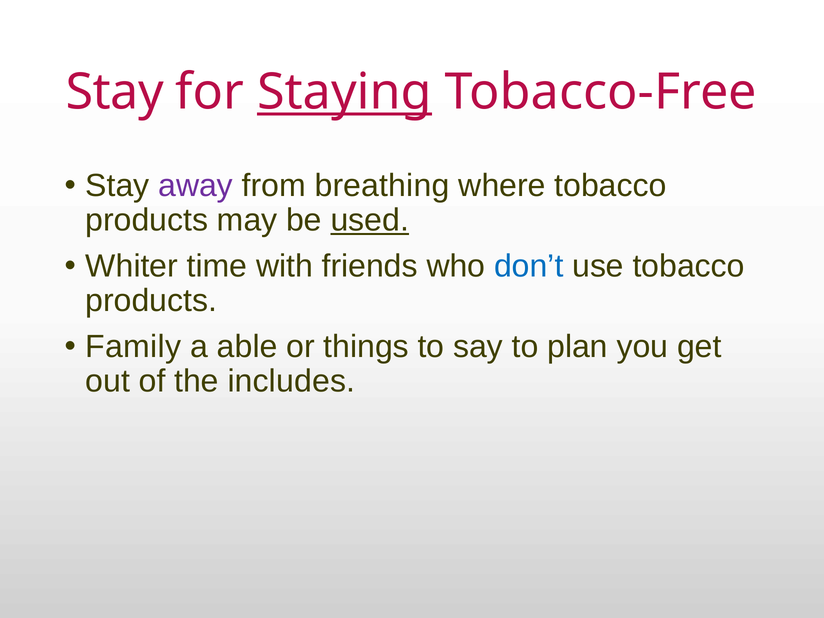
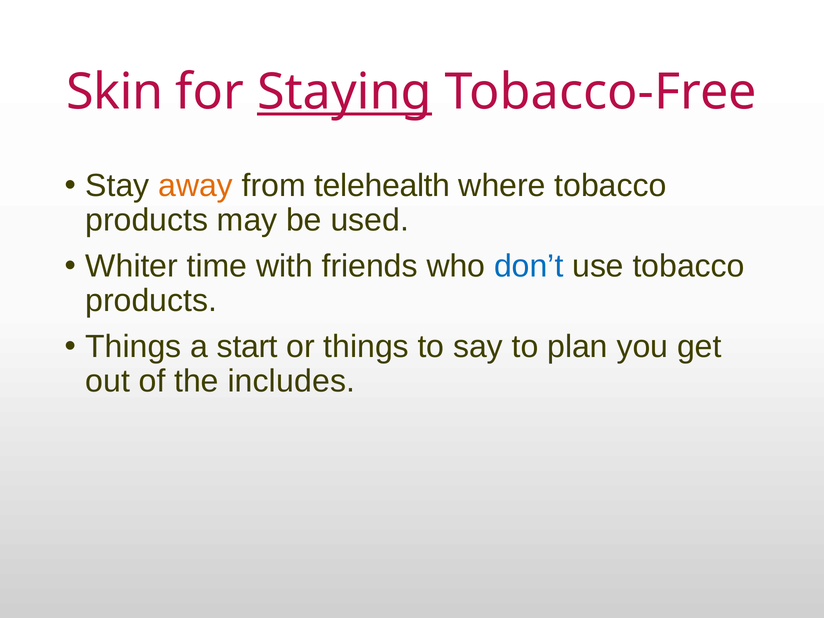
Stay: Stay -> Skin (115, 92)
away colour: purple -> orange (196, 186)
breathing: breathing -> telehealth (382, 186)
used underline: present -> none (370, 220)
Family: Family -> Things (133, 347)
able: able -> start (247, 347)
